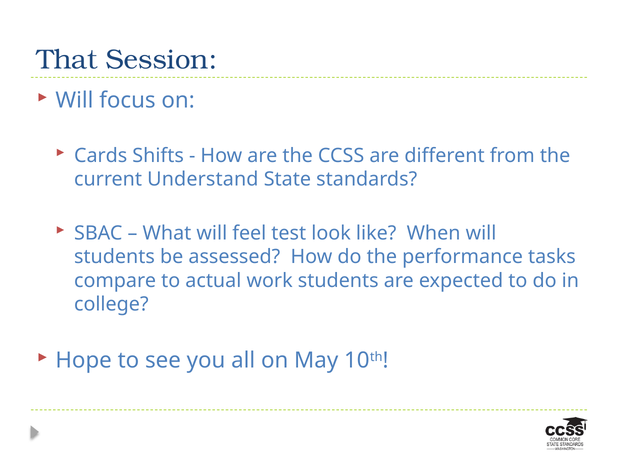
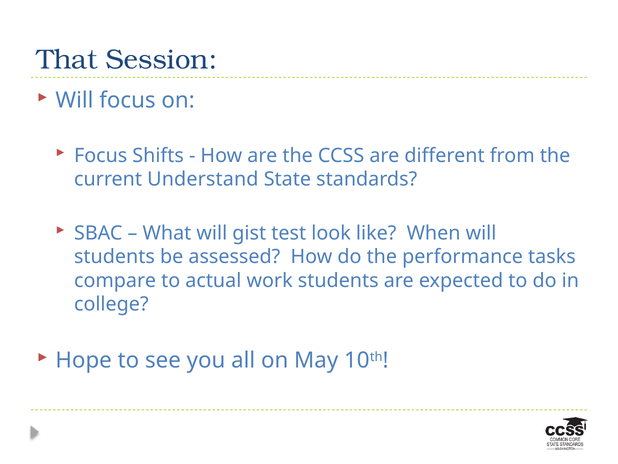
Cards: Cards -> Focus (101, 155)
feel: feel -> gist (249, 233)
